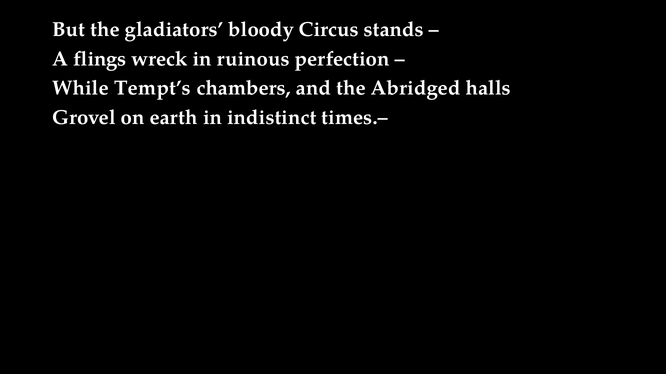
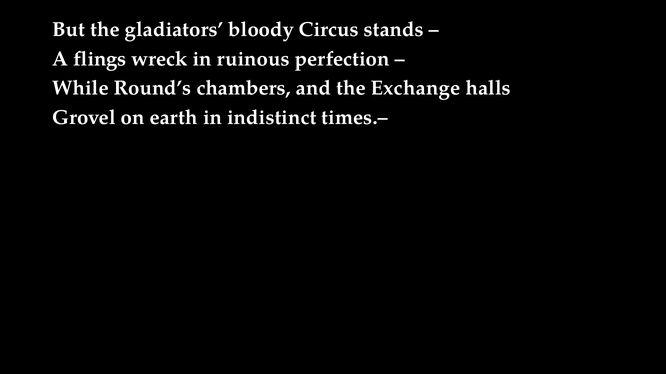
Tempt’s: Tempt’s -> Round’s (153, 88)
Abridged: Abridged -> Exchange (416, 88)
